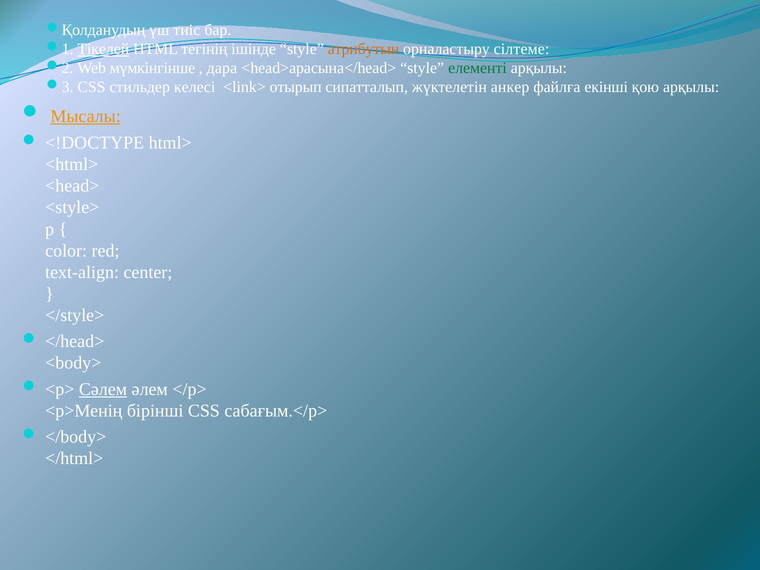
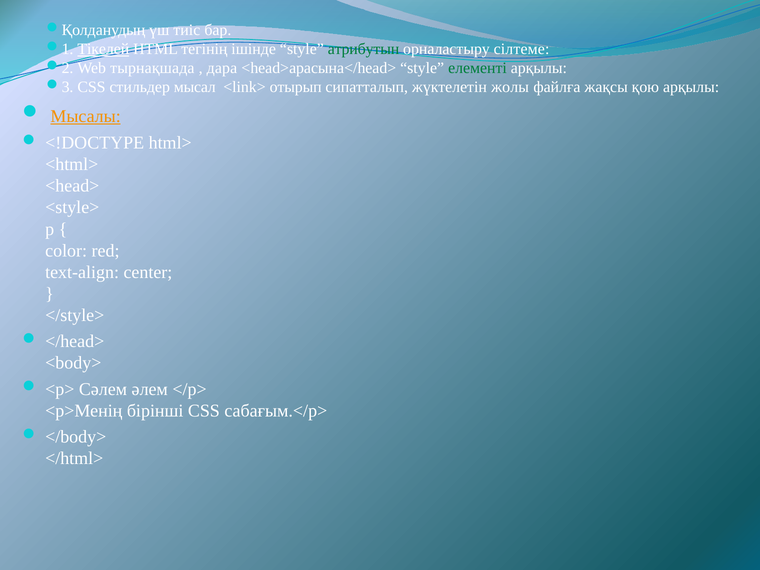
атрибутын colour: orange -> green (364, 49)
мүмкінгінше: мүмкінгінше -> тырнақшада (152, 68)
келесі: келесі -> мысал (195, 87)
анкер: анкер -> жолы (510, 87)
екінші: екінші -> жақсы (606, 87)
Сәлем underline: present -> none (103, 389)
